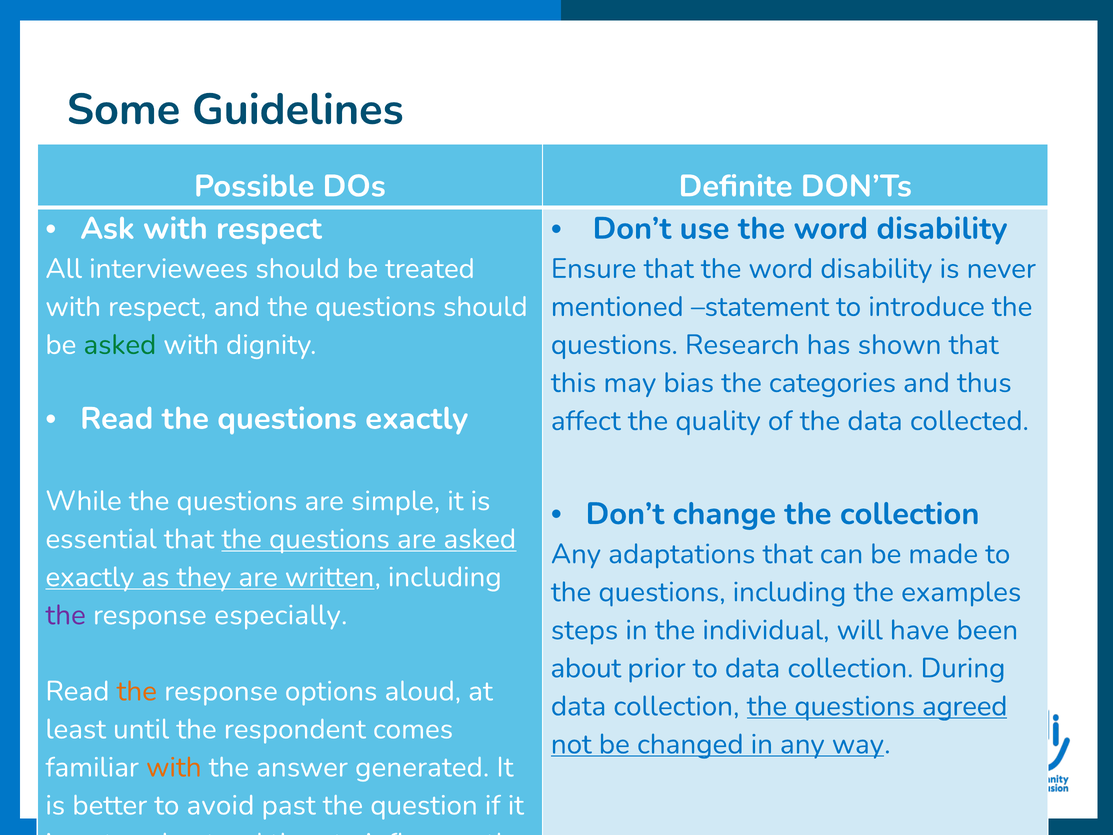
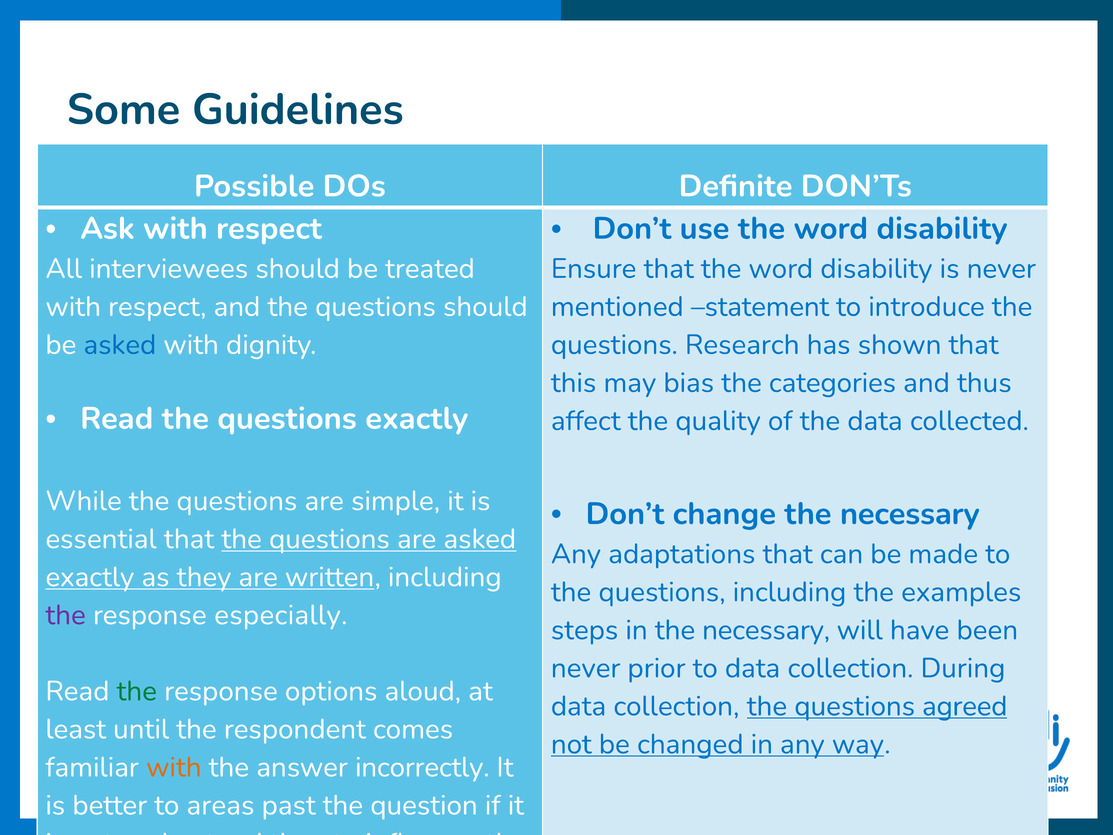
asked colour: green -> blue (120, 345)
change the collection: collection -> necessary (910, 514)
in the individual: individual -> necessary (766, 630)
about: about -> never (586, 668)
the colour: orange -> green (137, 691)
answer generated: generated -> incorrectly (422, 767)
avoid: avoid -> areas (220, 805)
